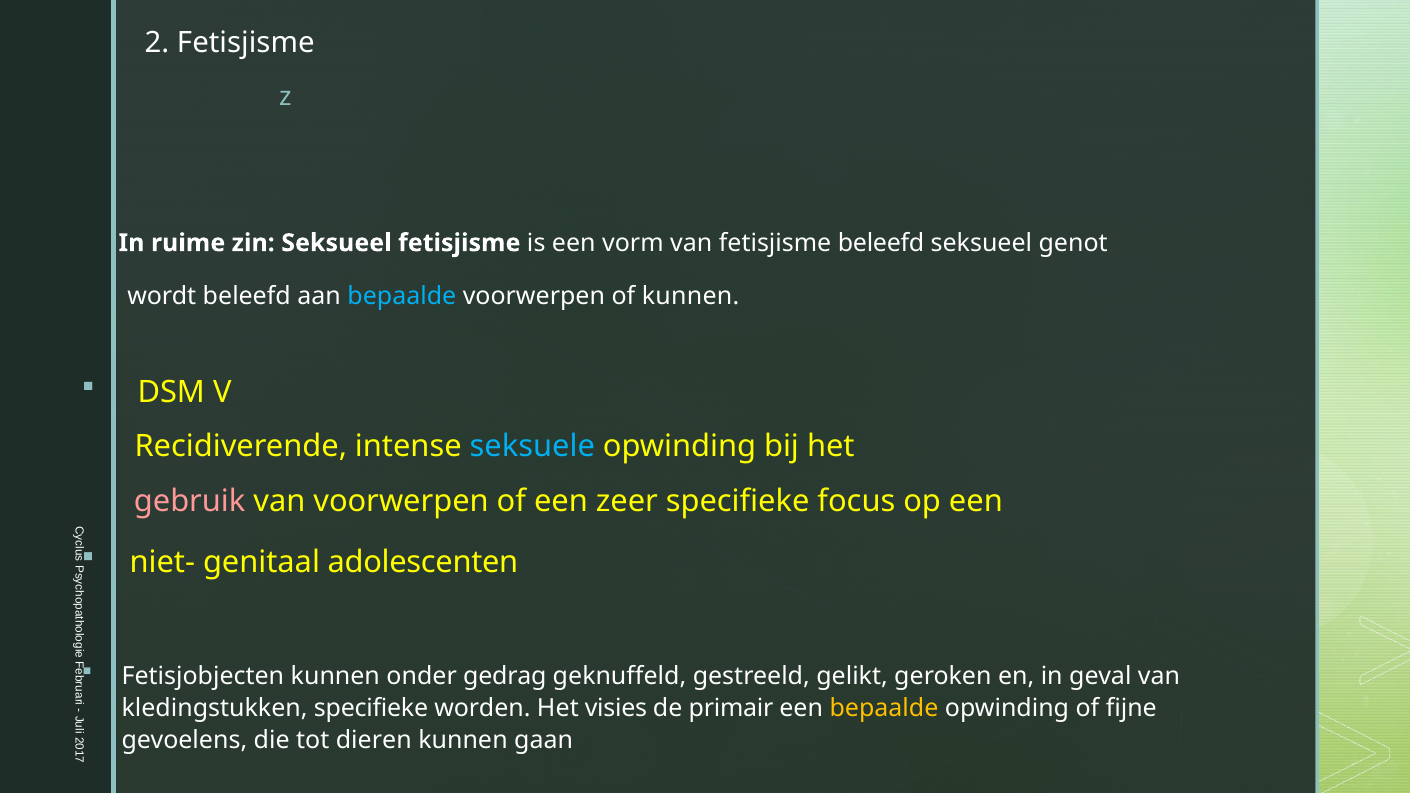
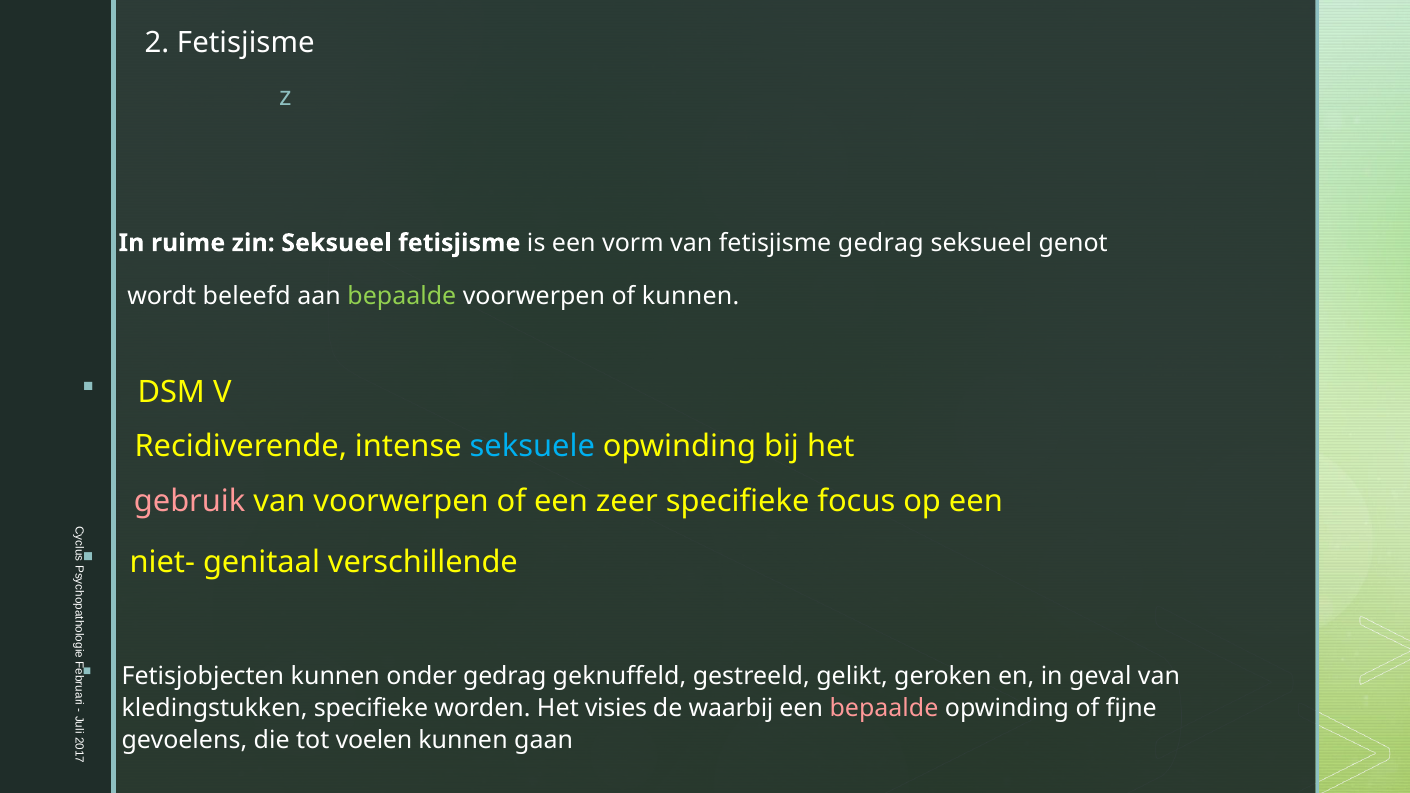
fetisjisme beleefd: beleefd -> gedrag (881, 243)
bepaalde colour: light blue -> light green (402, 296)
adolescenten: adolescenten -> verschillende (423, 562)
primair: primair -> waarbij (731, 708)
bepaalde colour: yellow -> pink (884, 708)
dieren: dieren -> voelen (374, 741)
